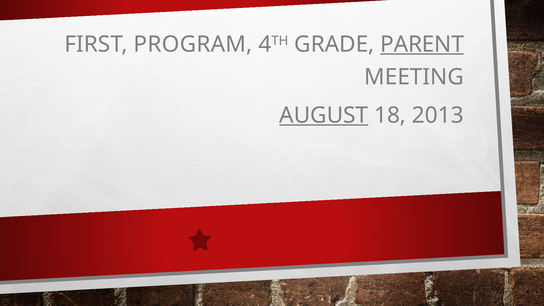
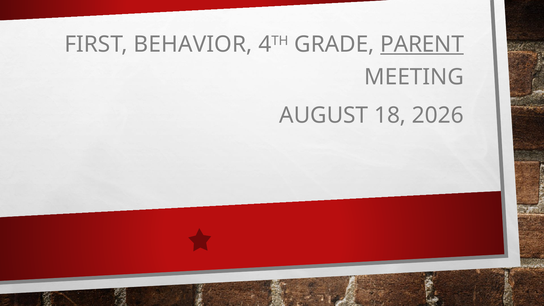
PROGRAM: PROGRAM -> BEHAVIOR (193, 44)
AUGUST underline: present -> none (324, 115)
2013: 2013 -> 2026 (438, 115)
